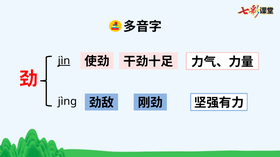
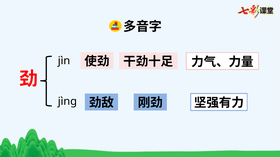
jìn underline: present -> none (64, 61)
